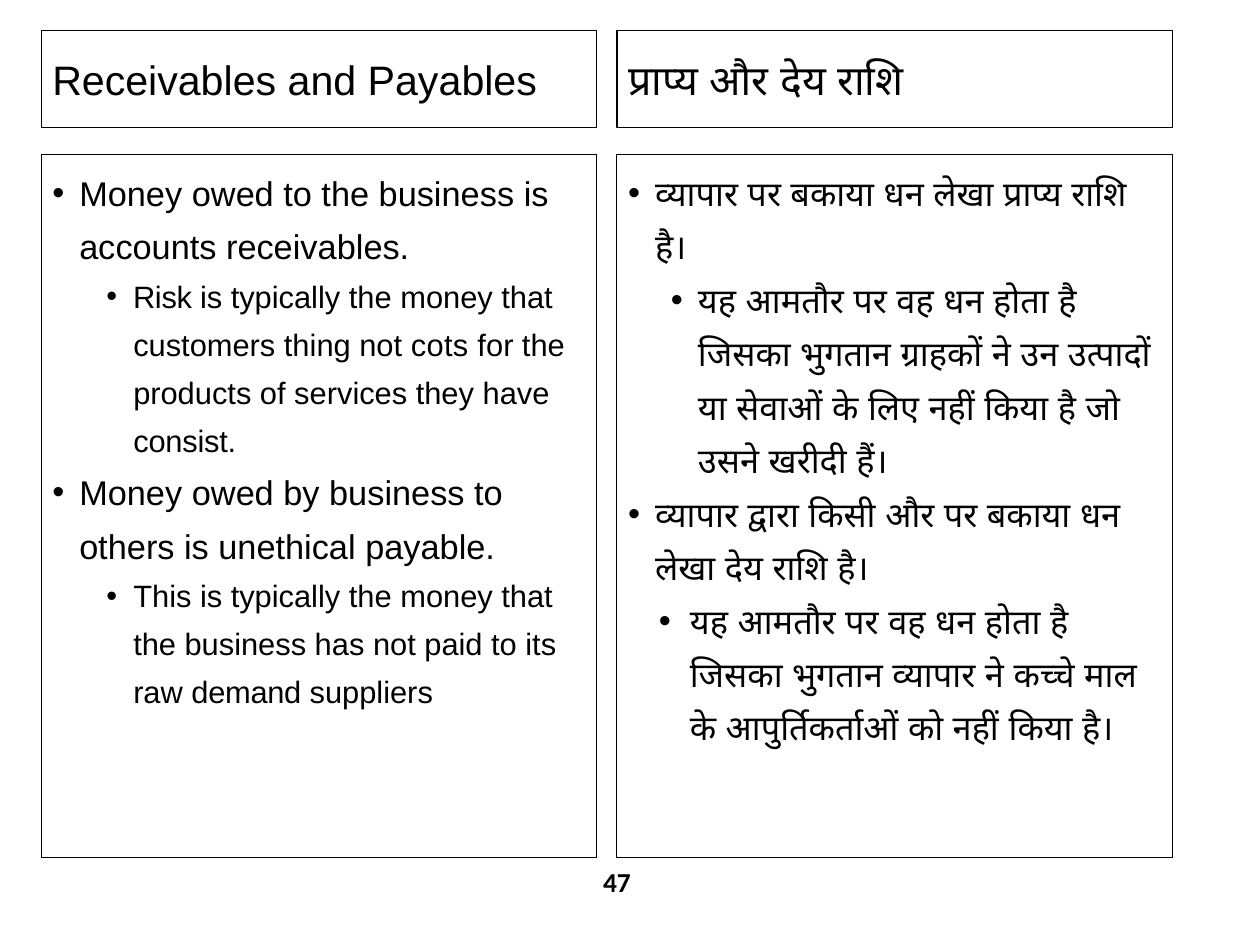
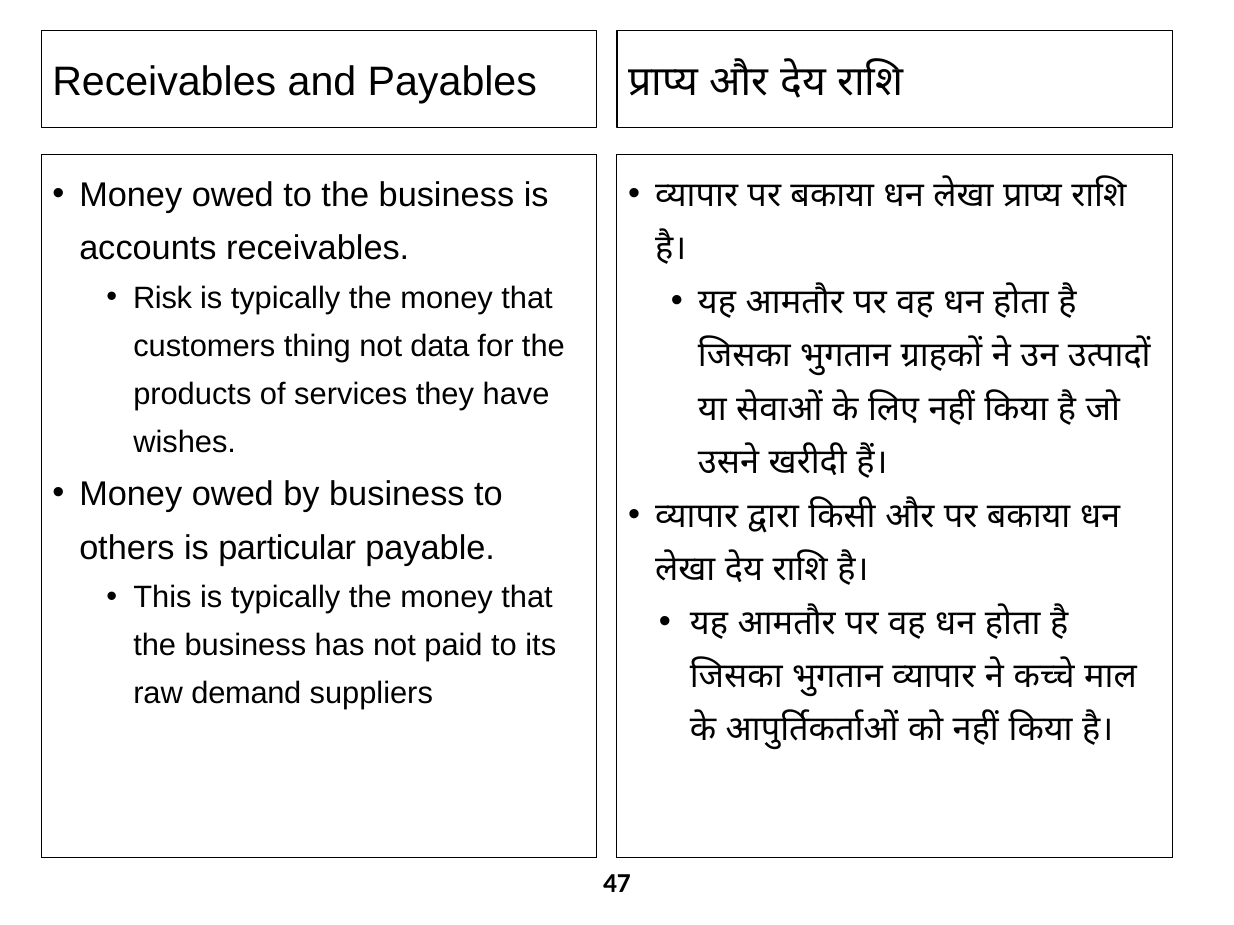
cots: cots -> data (440, 347)
consist: consist -> wishes (185, 443)
unethical: unethical -> particular (287, 548)
